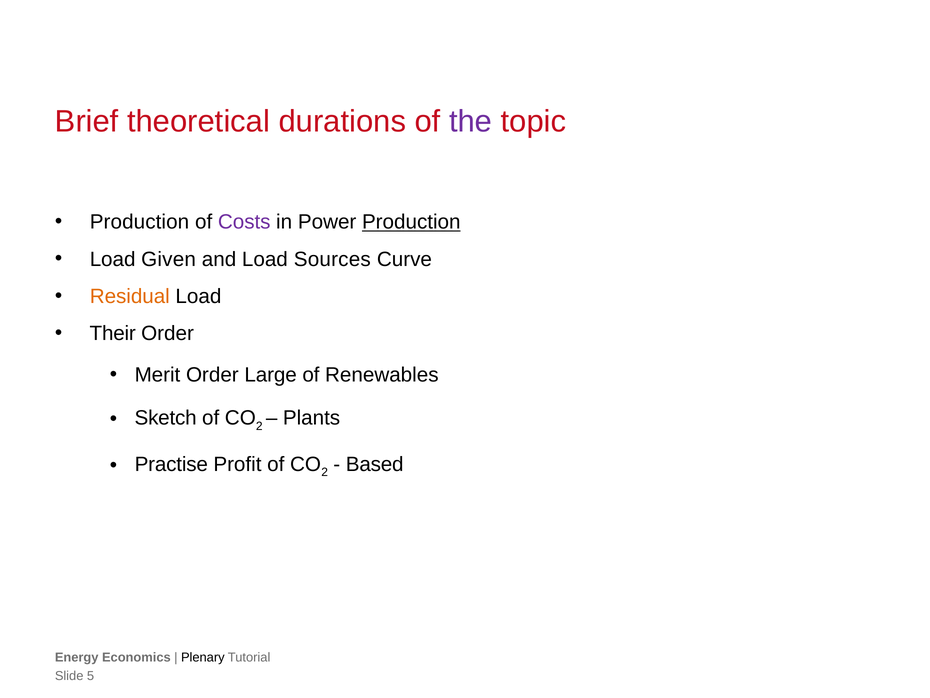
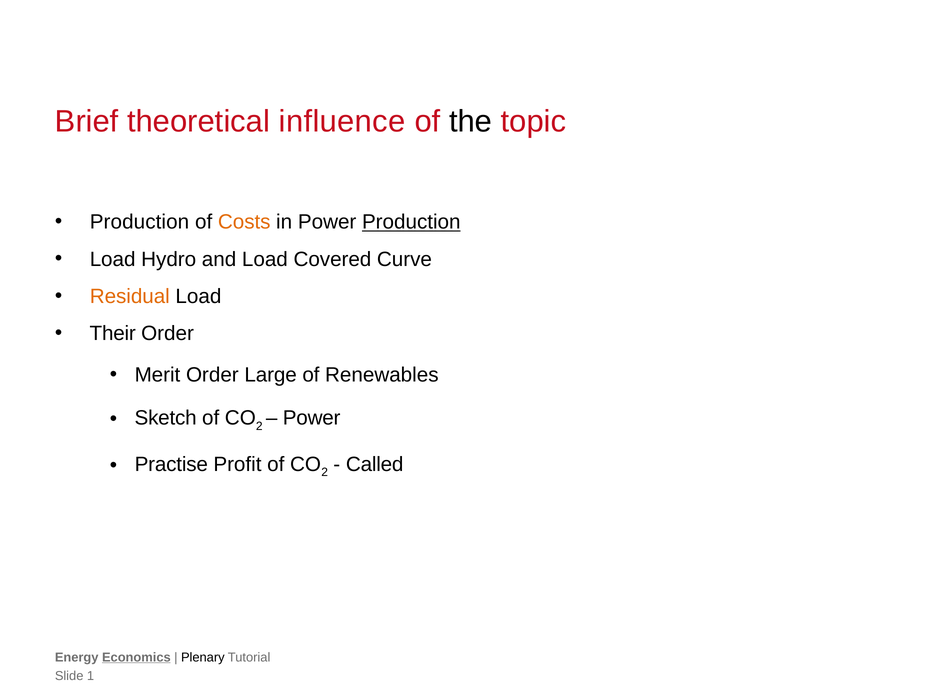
durations: durations -> influence (342, 122)
the colour: purple -> black (471, 122)
Costs colour: purple -> orange (244, 222)
Given: Given -> Hydro (169, 259)
Sources: Sources -> Covered (332, 259)
Plants: Plants -> Power (312, 418)
Based: Based -> Called (375, 464)
Economics underline: none -> present (136, 657)
5: 5 -> 1 (91, 676)
